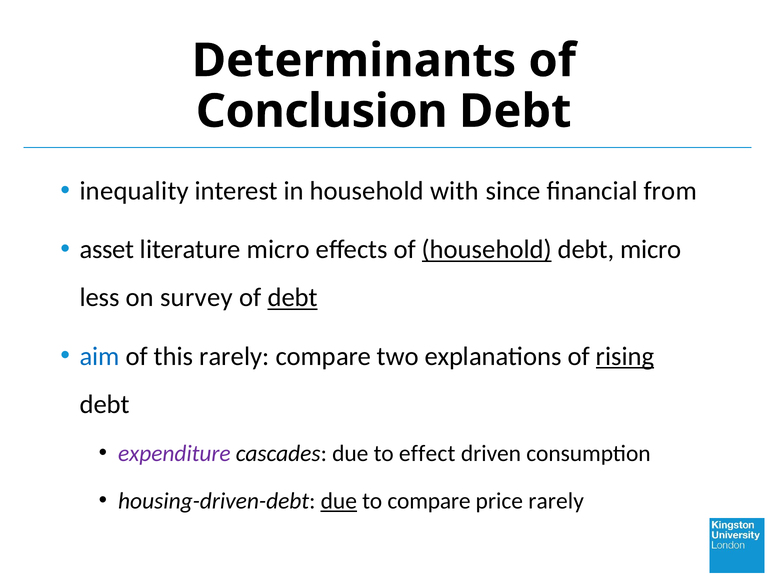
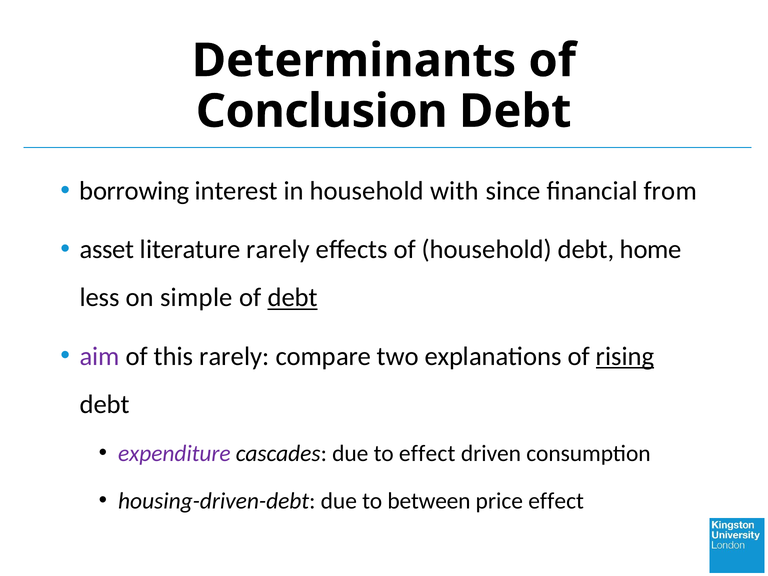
inequality: inequality -> borrowing (134, 191)
literature micro: micro -> rarely (278, 250)
household underline: present -> none (487, 250)
debt micro: micro -> home (651, 250)
survey: survey -> simple (196, 298)
aim colour: blue -> purple (100, 356)
due underline: present -> none (339, 501)
to compare: compare -> between (429, 501)
price rarely: rarely -> effect (556, 501)
